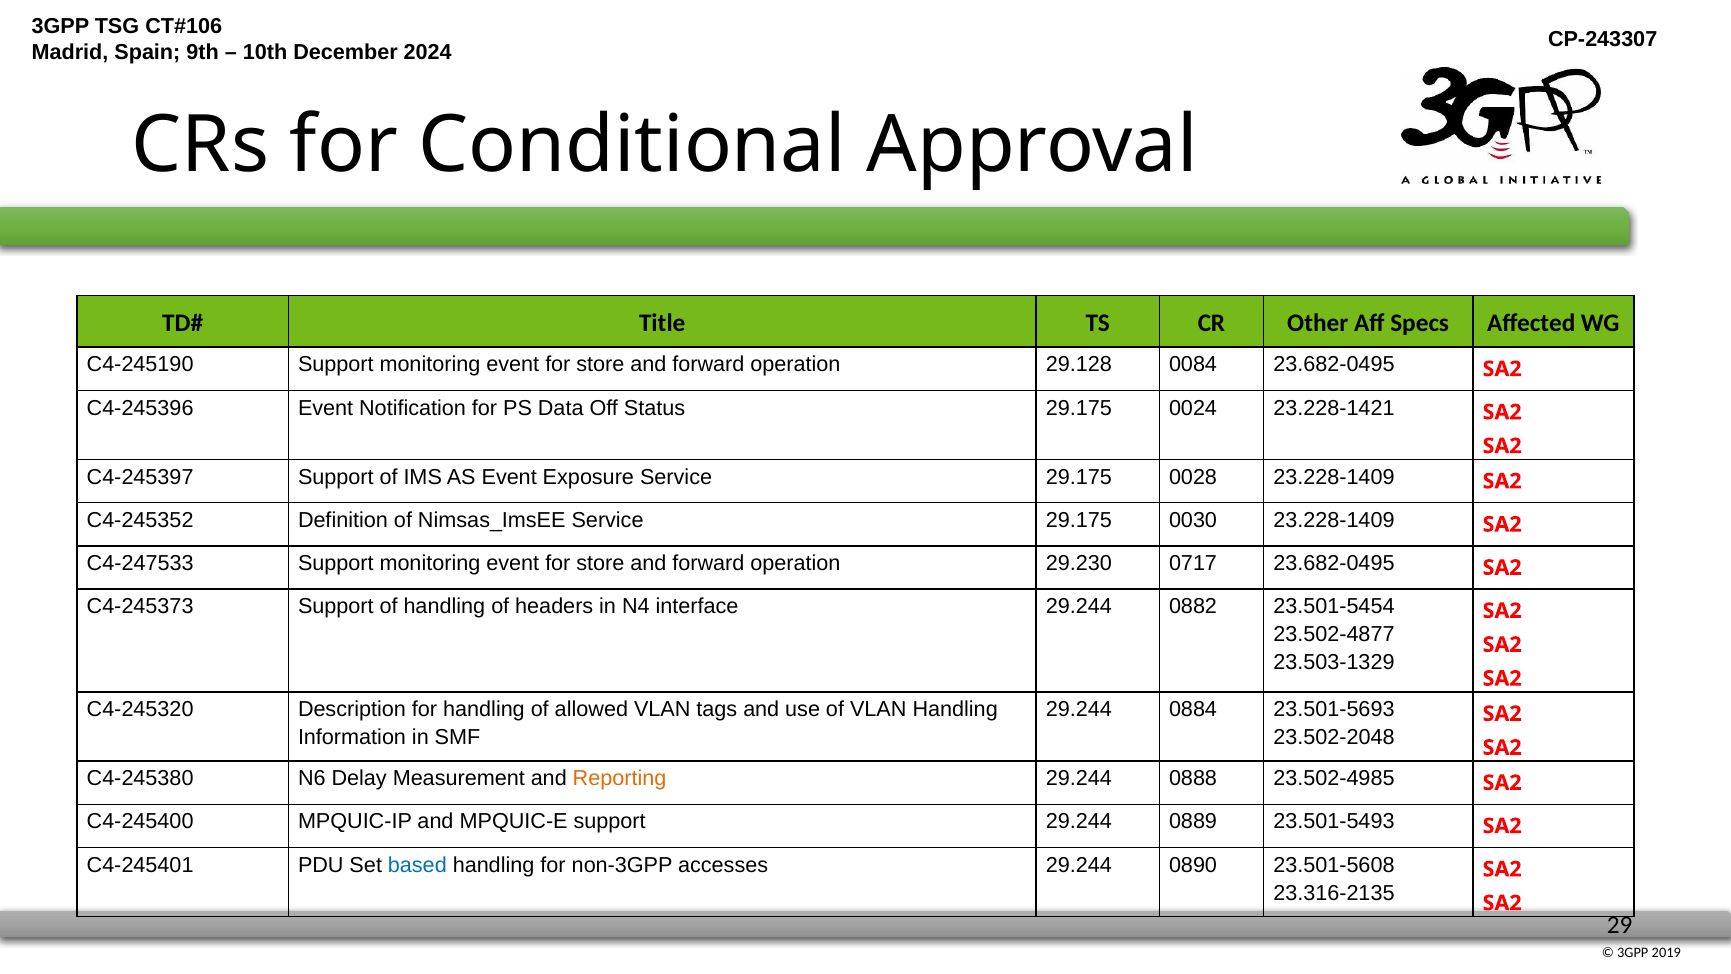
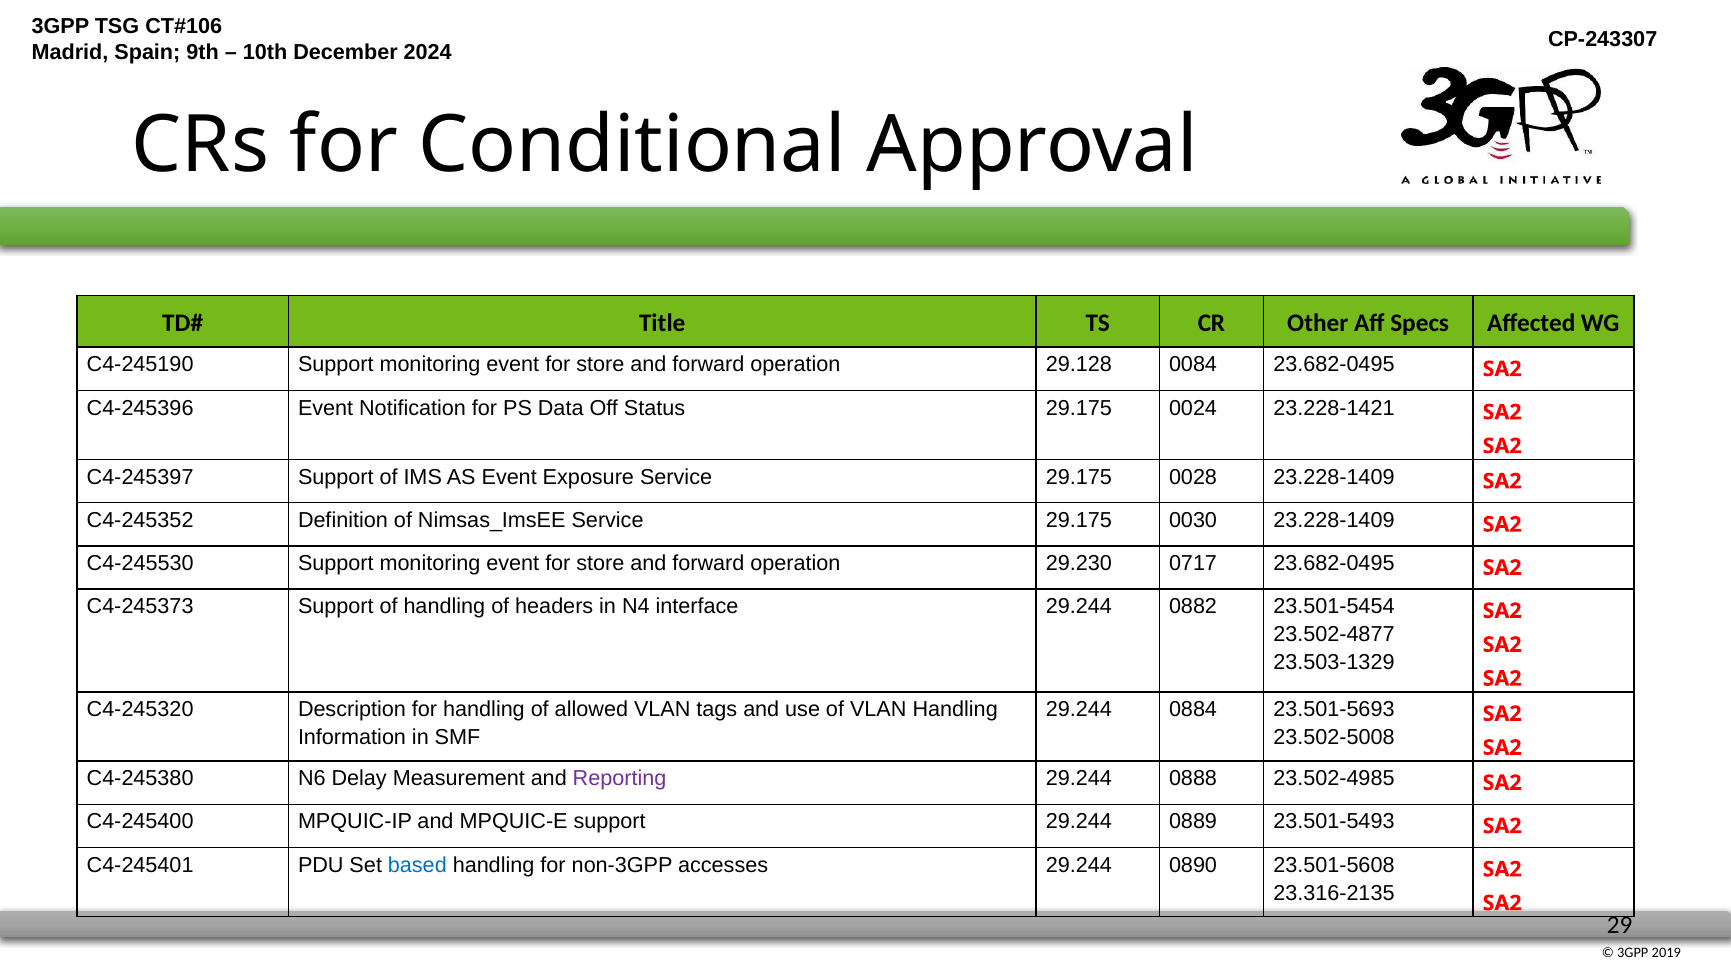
C4-247533: C4-247533 -> C4-245530 (140, 563)
23.502-2048: 23.502-2048 -> 23.502-5008 (1334, 737)
Reporting colour: orange -> purple (620, 778)
